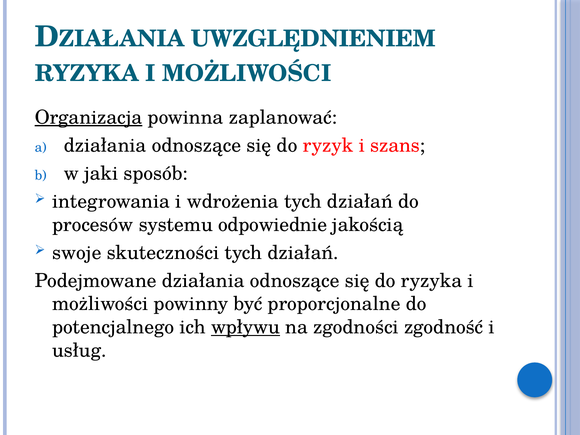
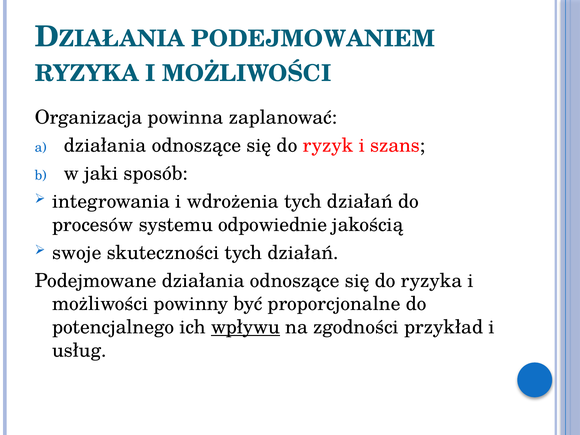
UWZGLĘDNIENIEM: UWZGLĘDNIENIEM -> PODEJMOWANIEM (313, 39)
Organizacja underline: present -> none (88, 117)
zgodność: zgodność -> przykład (444, 327)
